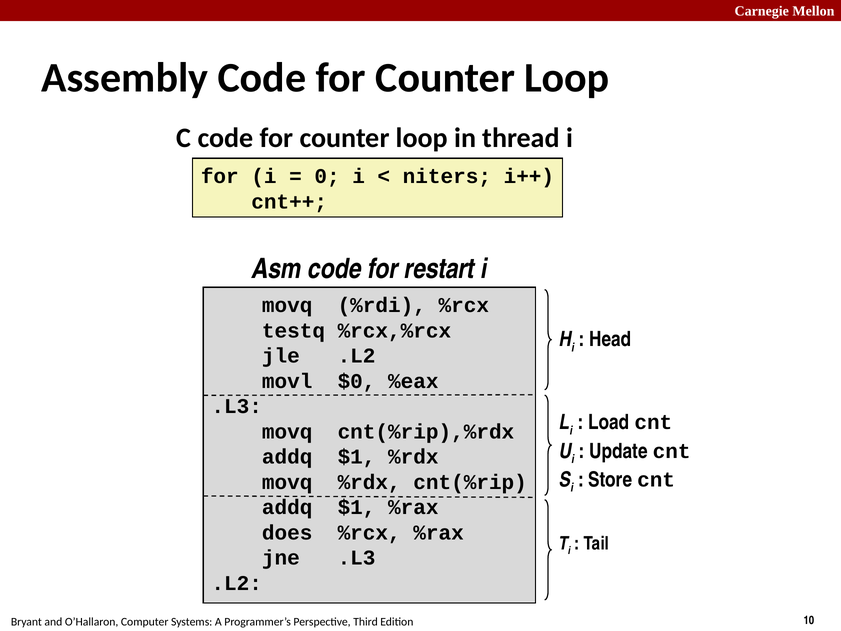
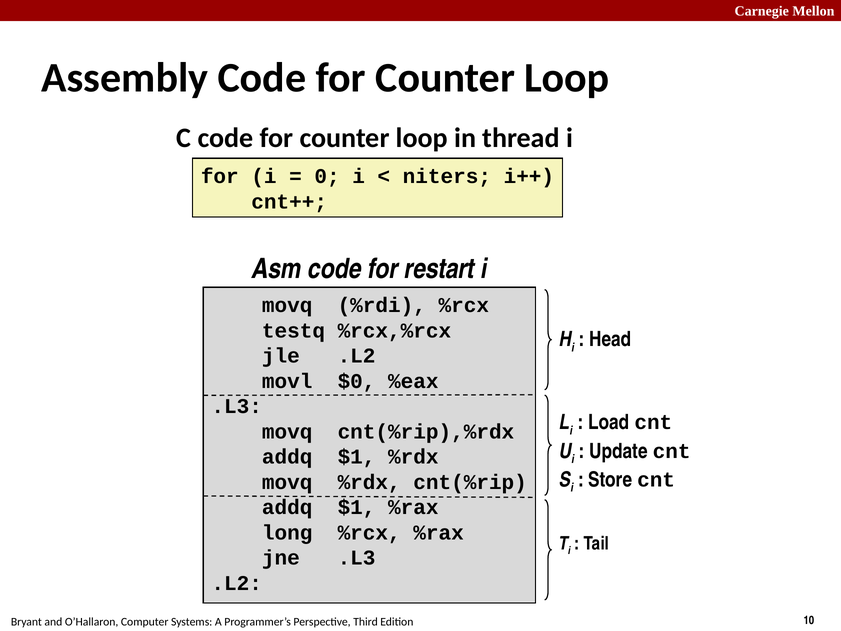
does: does -> long (287, 532)
